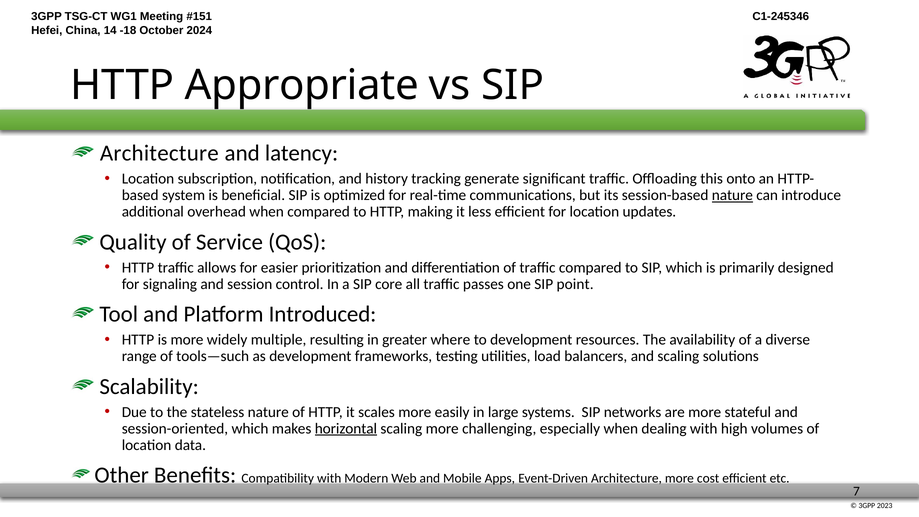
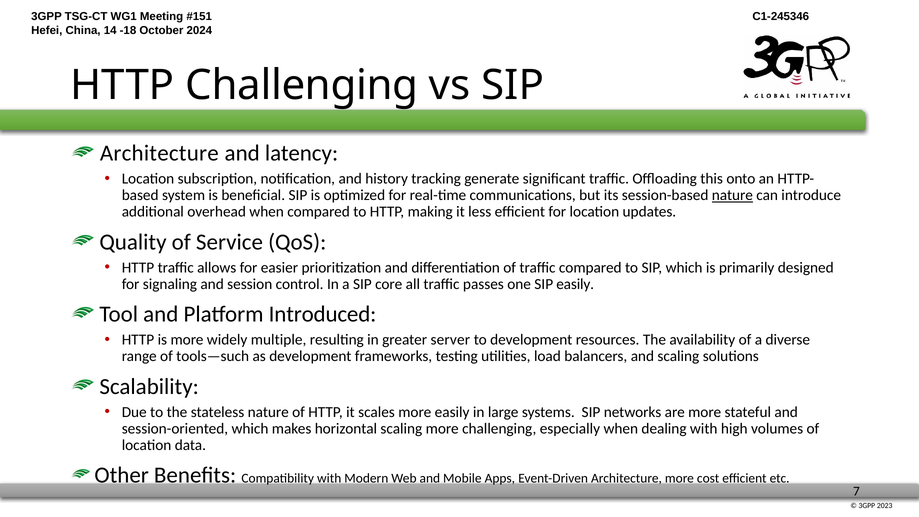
HTTP Appropriate: Appropriate -> Challenging (302, 86)
SIP point: point -> easily (575, 284)
where: where -> server (450, 340)
horizontal underline: present -> none (346, 428)
